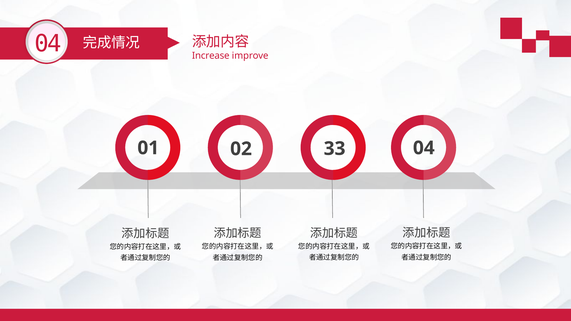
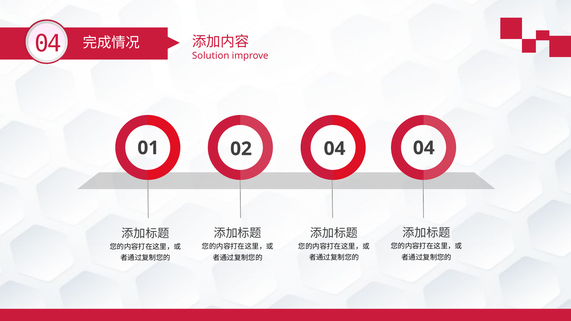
Increase: Increase -> Solution (211, 56)
01 33: 33 -> 04 (335, 149)
